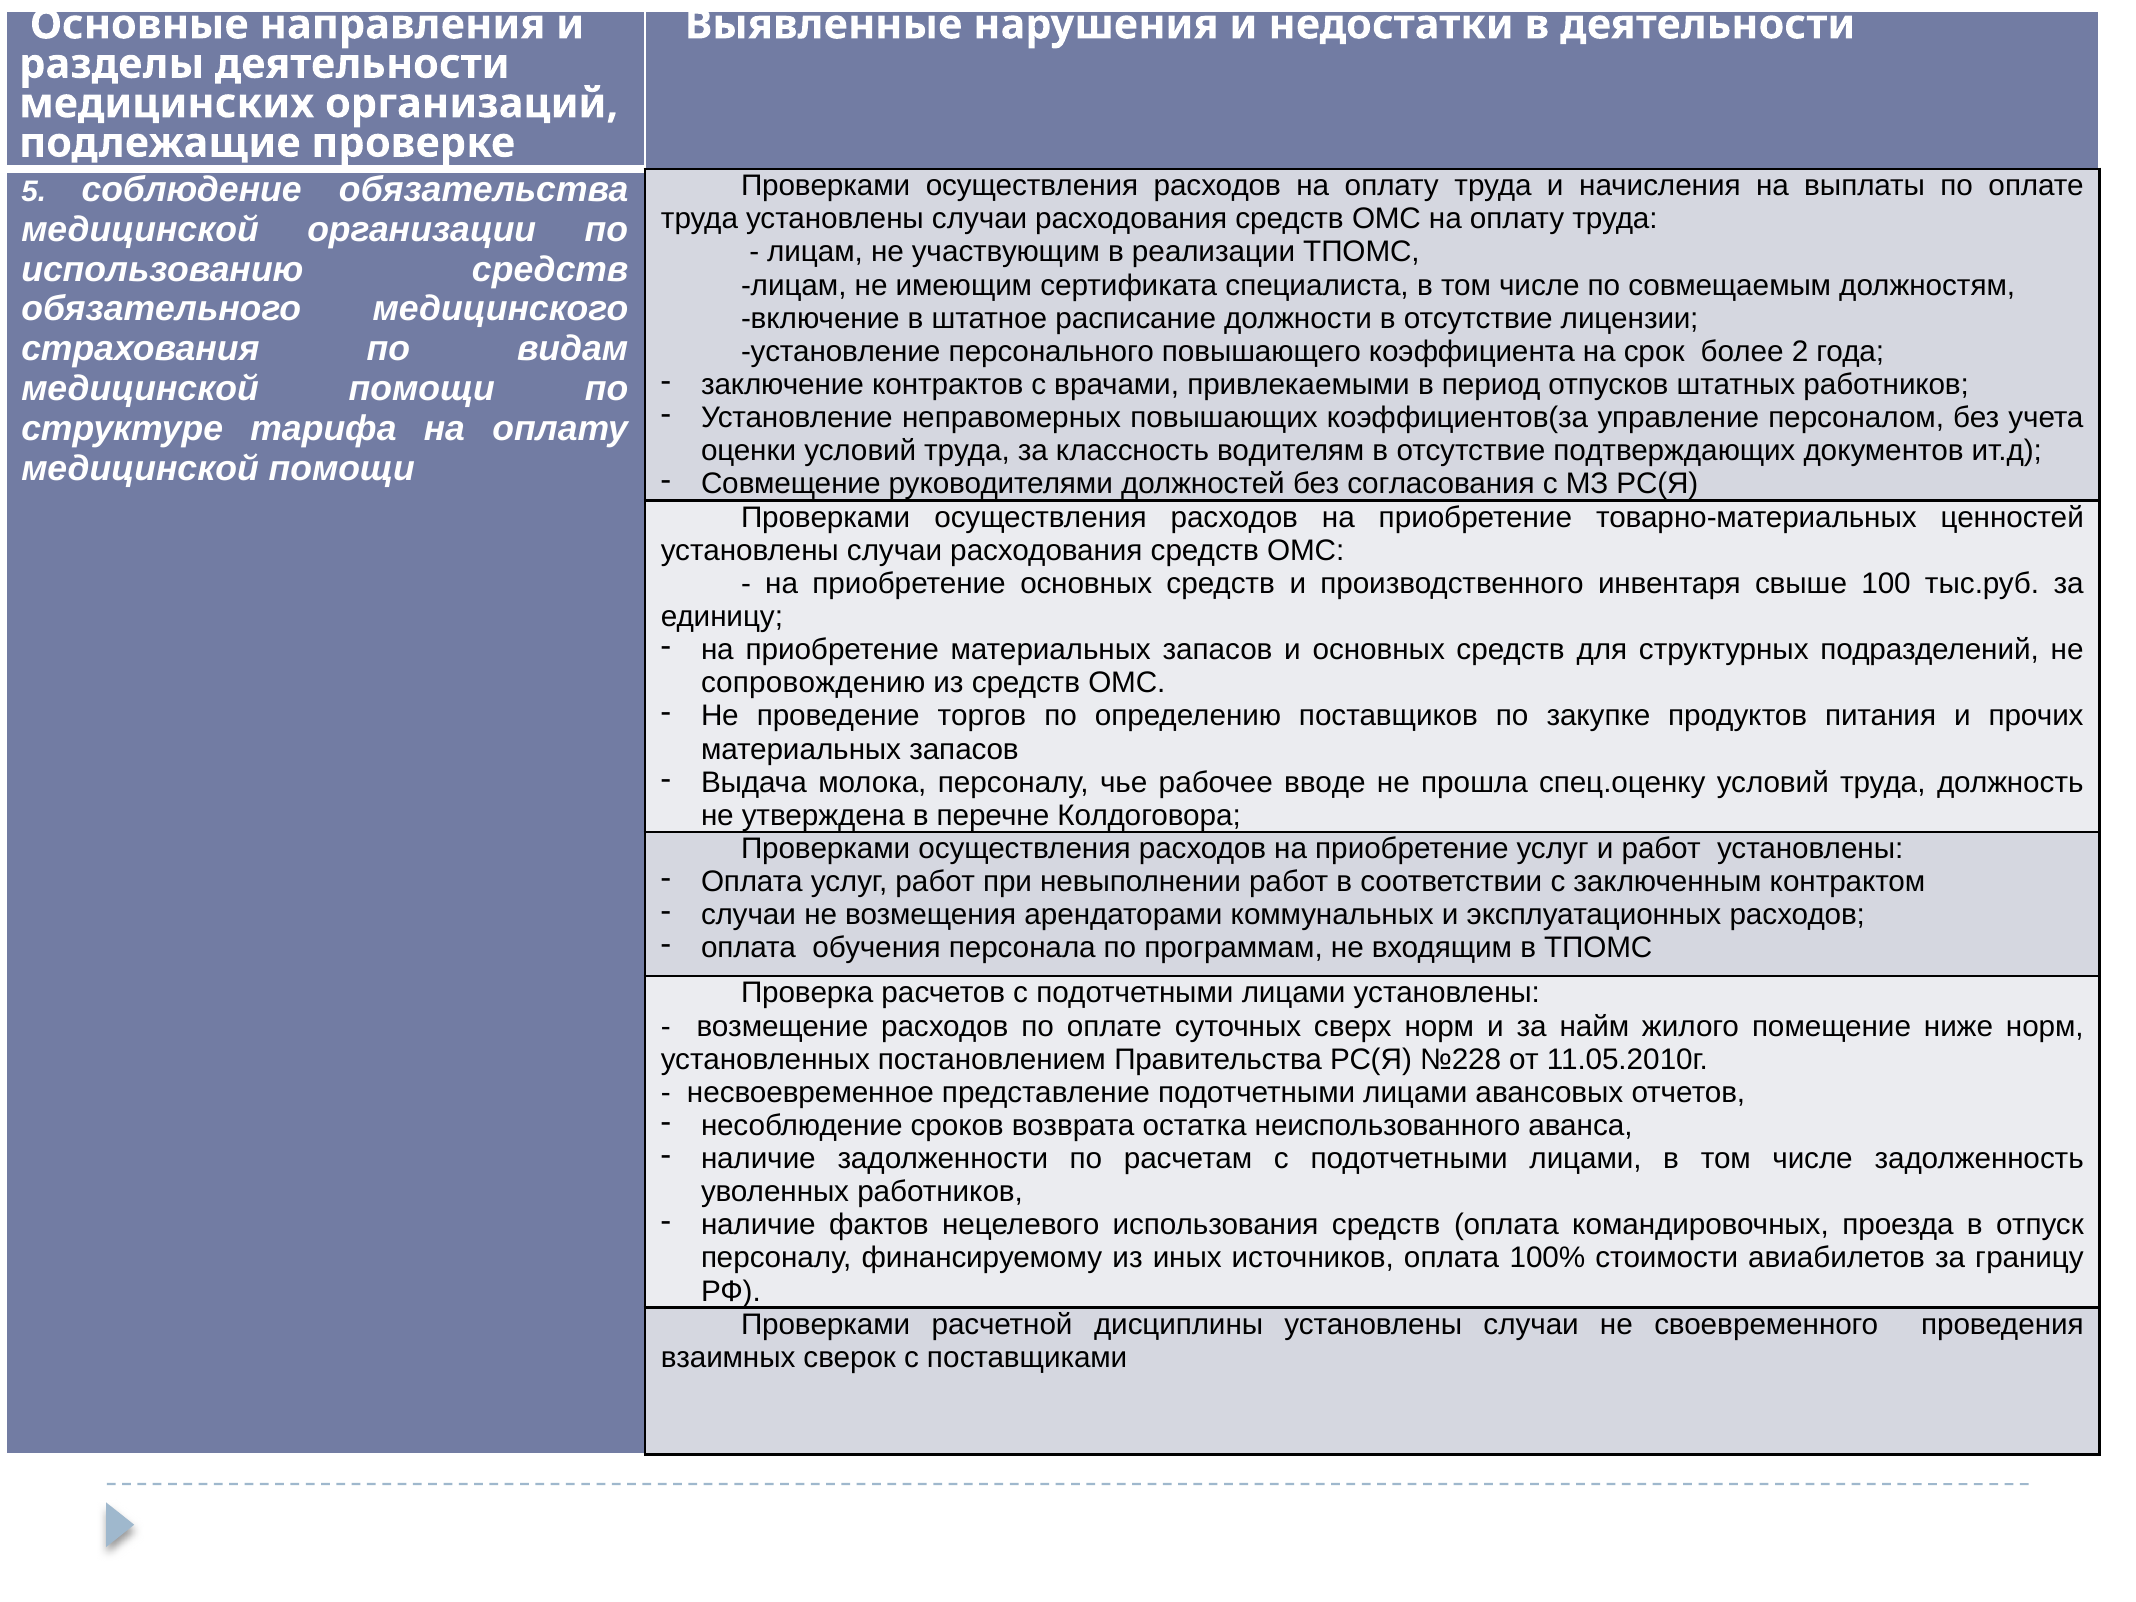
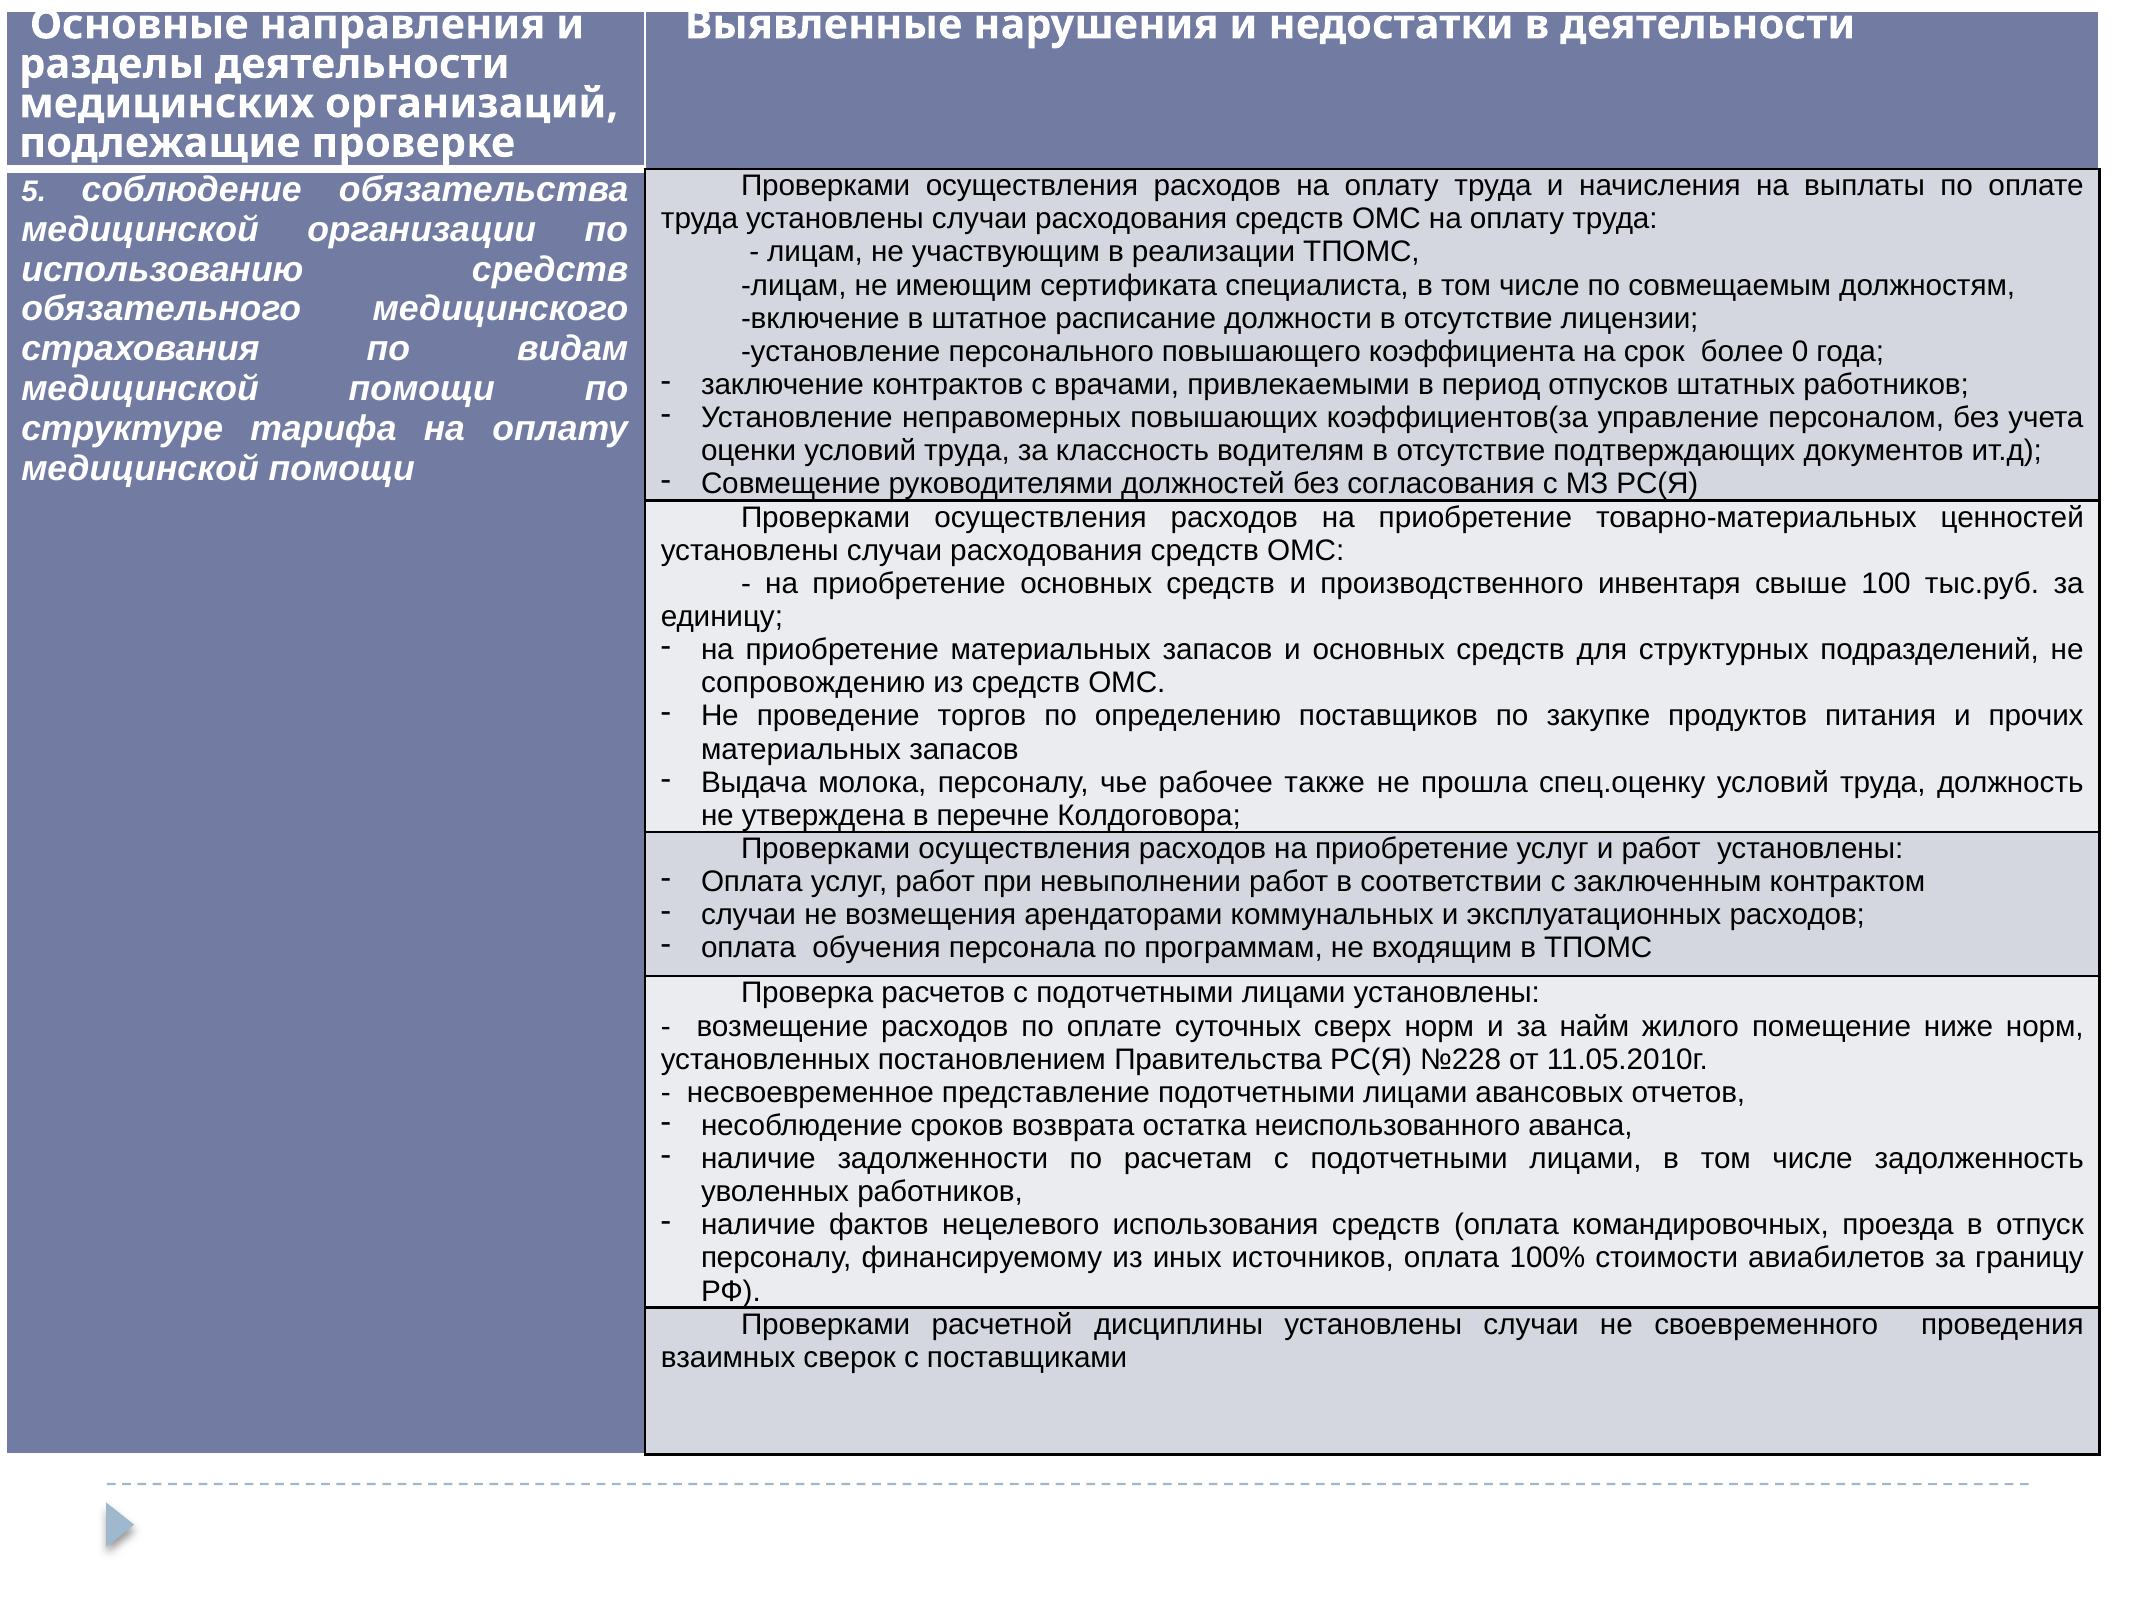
2: 2 -> 0 (1800, 352)
вводе: вводе -> также (1325, 782)
